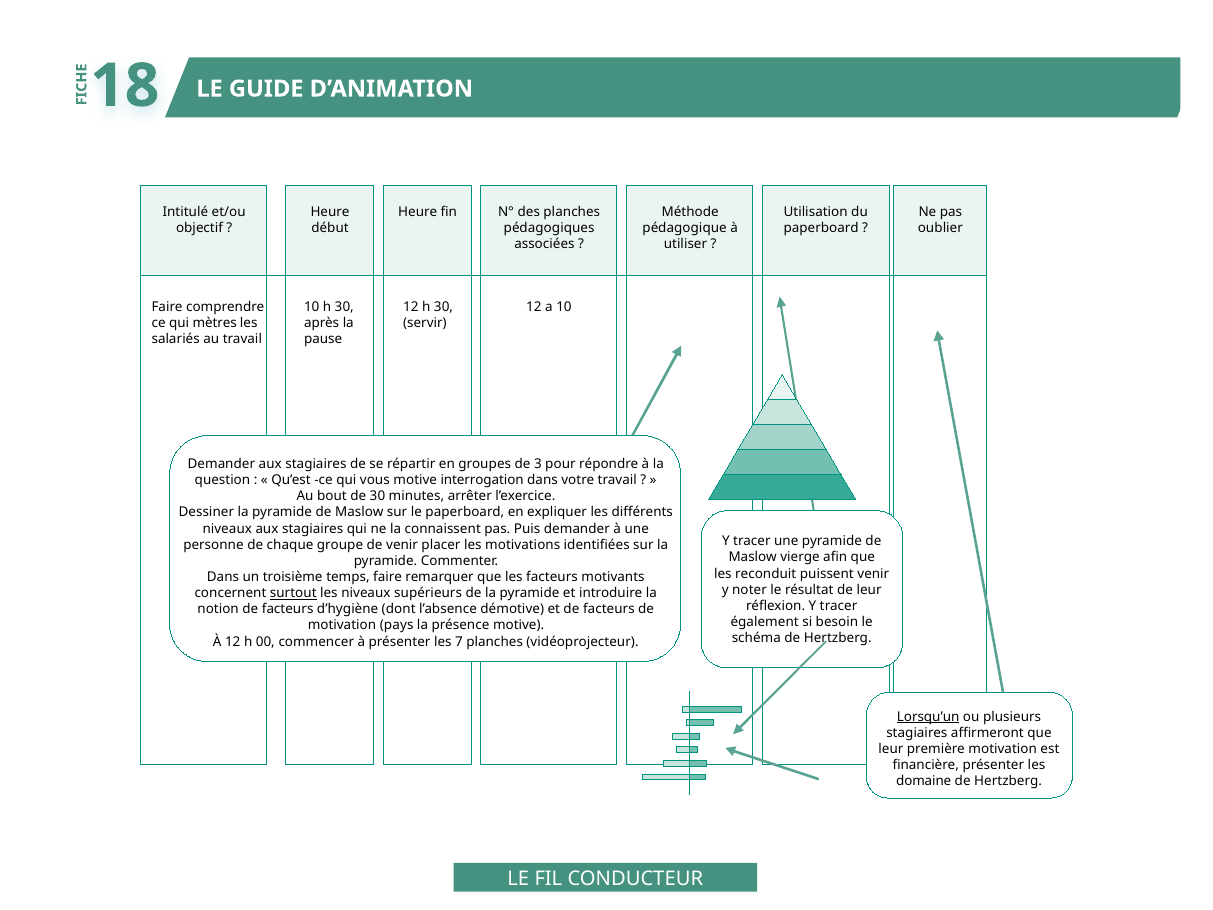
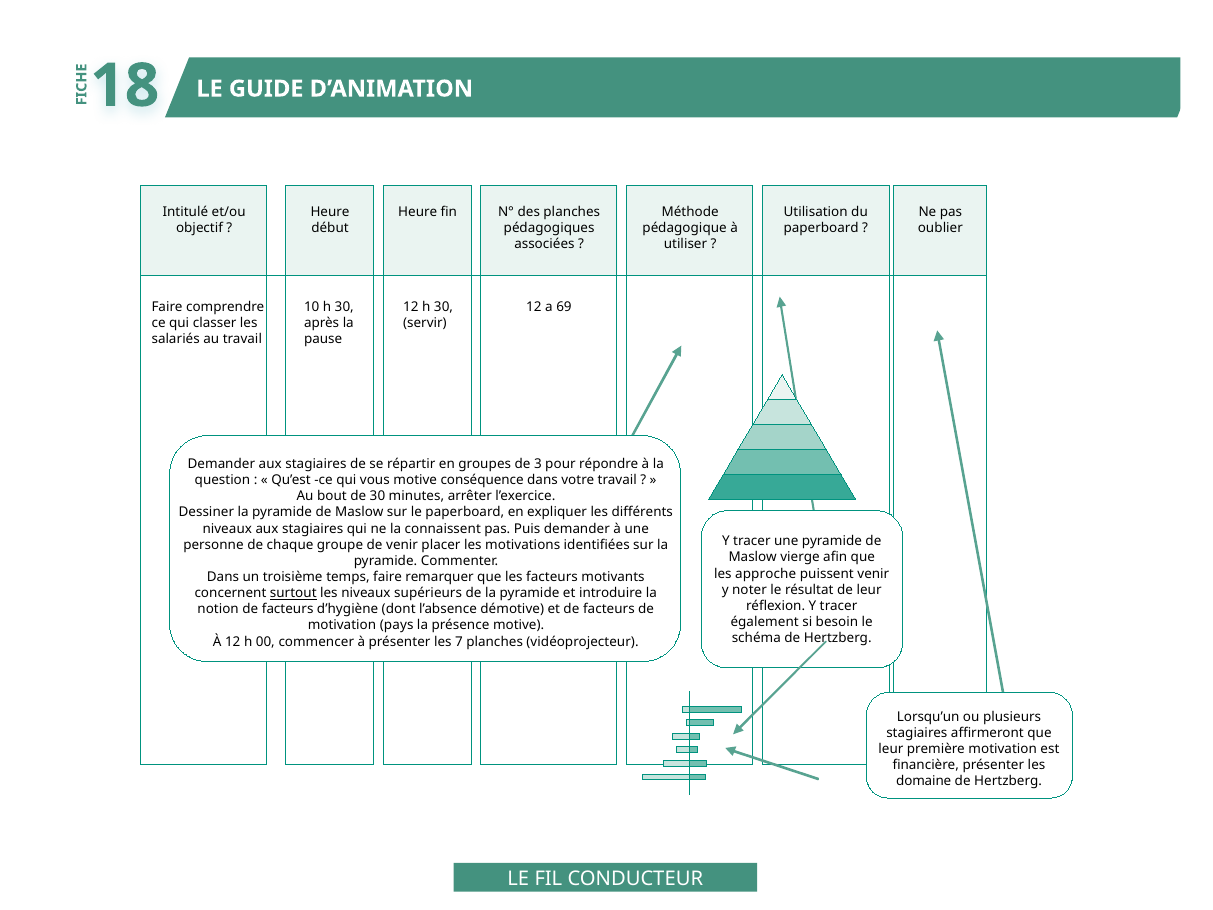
a 10: 10 -> 69 (564, 307)
mètres: mètres -> classer (215, 323)
interrogation: interrogation -> conséquence (482, 480)
reconduit: reconduit -> approche (766, 573)
Lorsqu’un underline: present -> none (928, 717)
